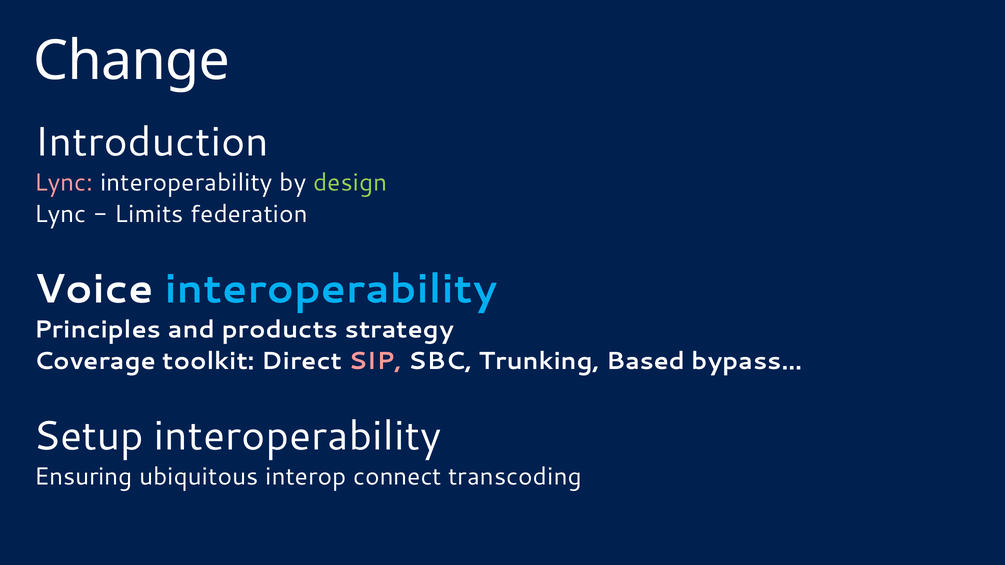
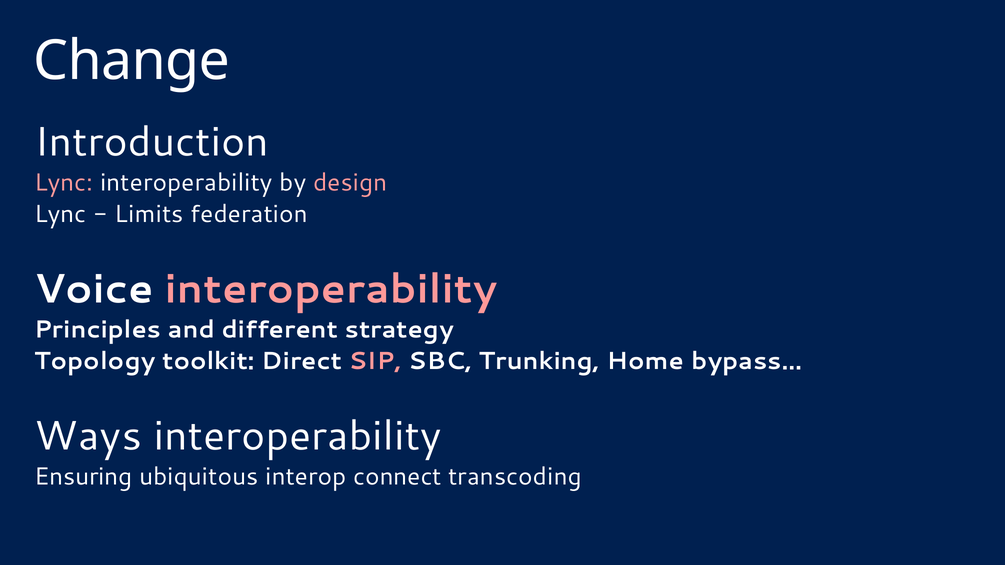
design colour: light green -> pink (350, 183)
interoperability colour: light blue -> pink (331, 289)
products: products -> different (280, 330)
Coverage: Coverage -> Topology (95, 361)
Based: Based -> Home (645, 361)
Setup: Setup -> Ways (88, 436)
